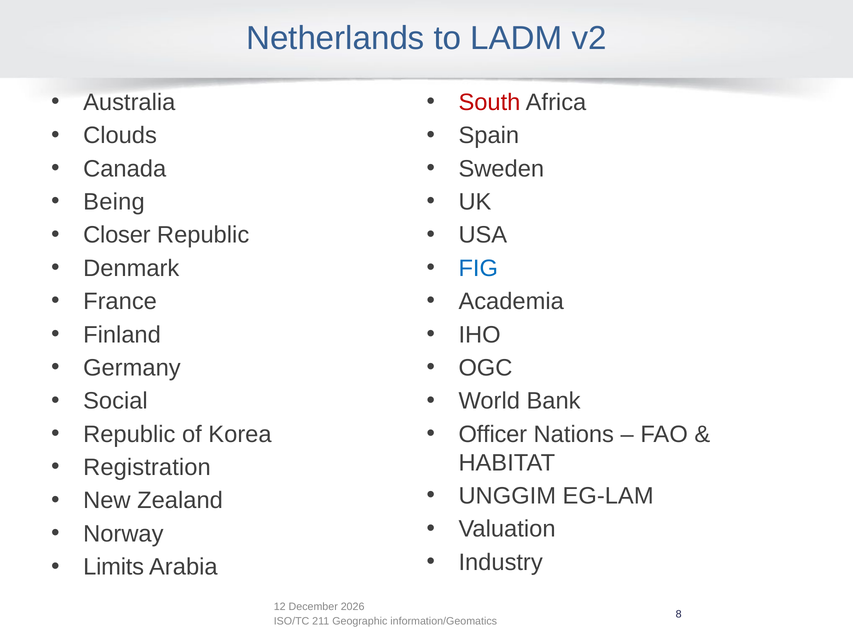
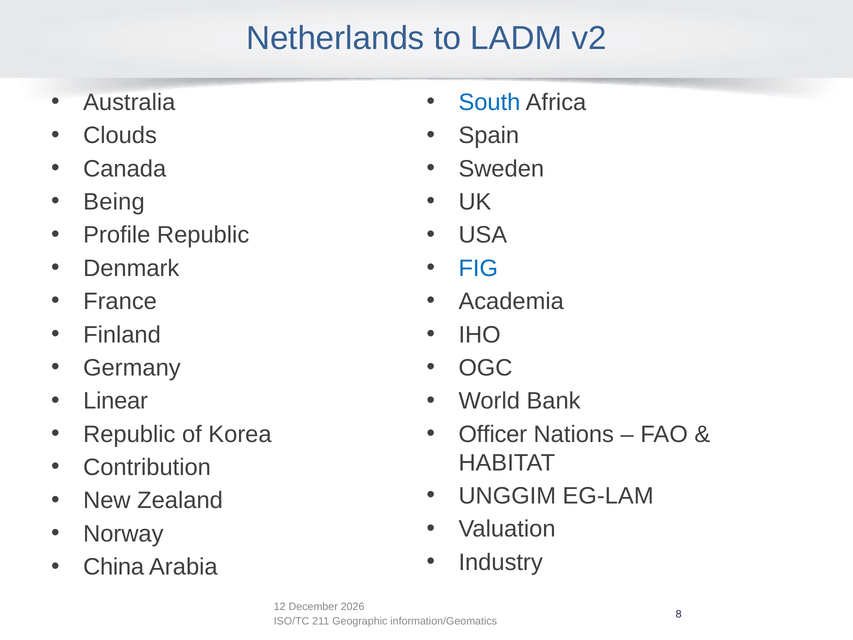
South colour: red -> blue (489, 102)
Closer: Closer -> Profile (117, 235)
Social: Social -> Linear (116, 401)
Registration: Registration -> Contribution (147, 467)
Limits: Limits -> China (114, 567)
